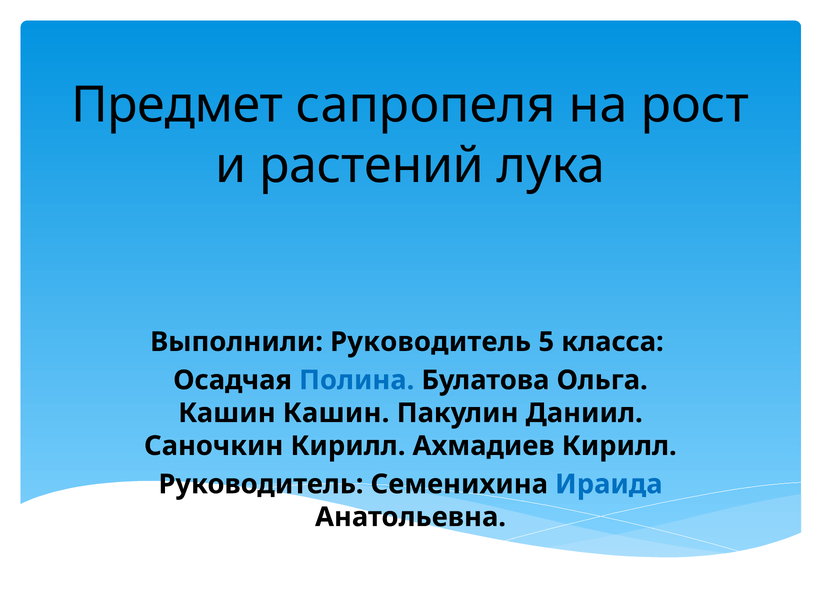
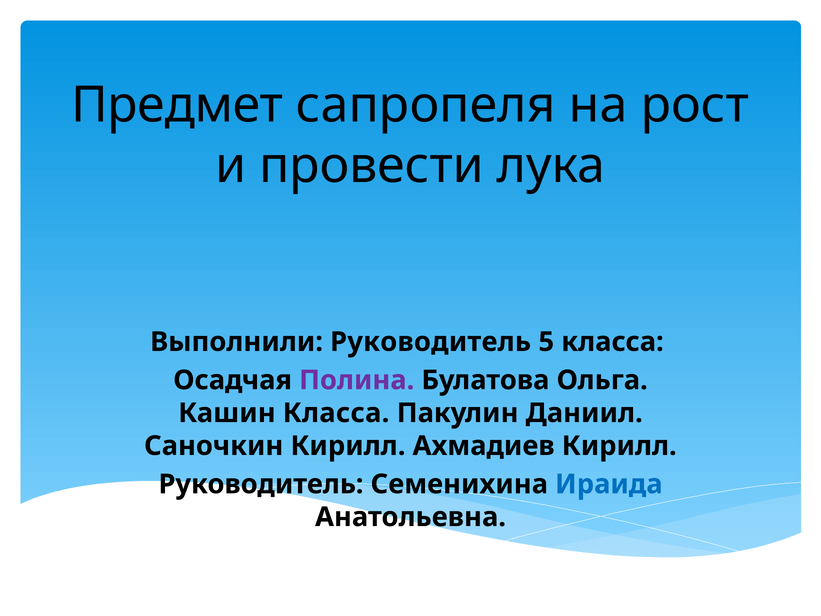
растений: растений -> провести (371, 165)
Полина colour: blue -> purple (357, 380)
Кашин Кашин: Кашин -> Класса (336, 413)
